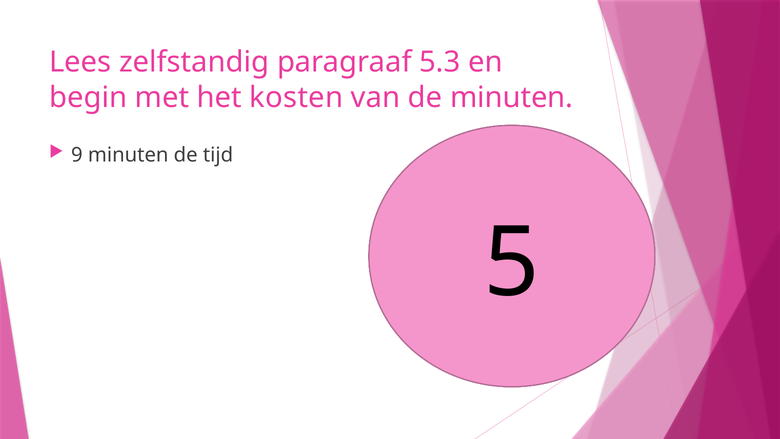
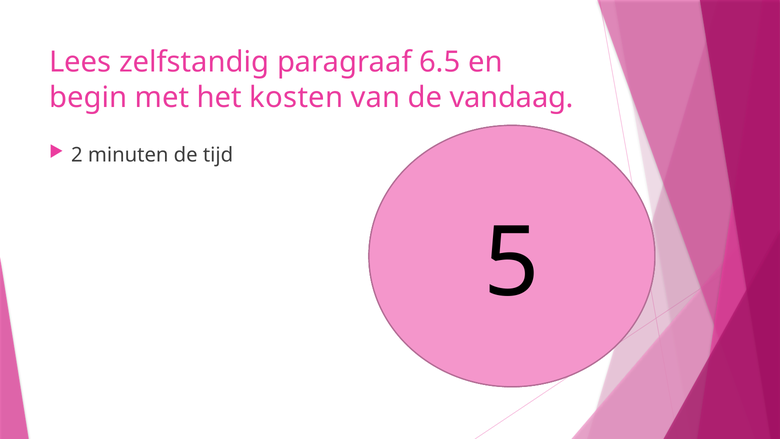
5.3: 5.3 -> 6.5 (440, 62)
de minuten: minuten -> vandaag (512, 97)
9: 9 -> 2 (77, 155)
